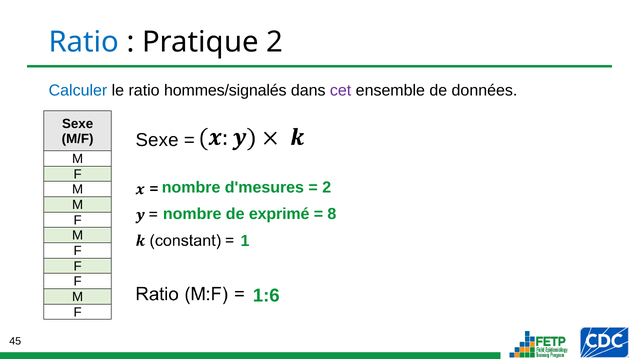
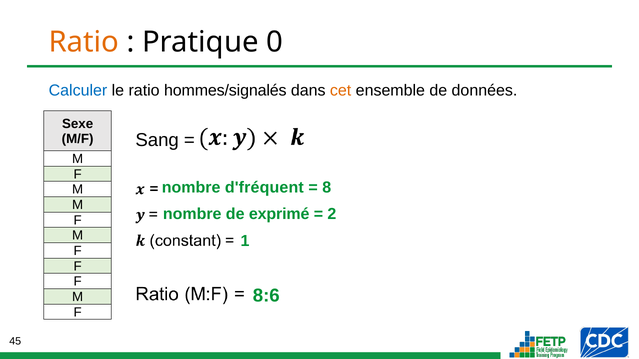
Ratio colour: blue -> orange (84, 42)
Pratique 2: 2 -> 0 (275, 42)
cet colour: purple -> orange (341, 91)
Sexe: Sexe -> Sang (157, 140)
d'mesures: d'mesures -> d'fréquent (264, 188)
2: 2 -> 8 (327, 188)
8: 8 -> 2 (332, 214)
1:6: 1:6 -> 8:6 (266, 296)
